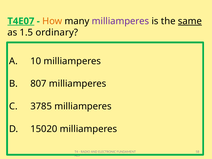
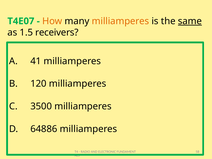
T4E07 underline: present -> none (21, 21)
milliamperes colour: purple -> orange (120, 21)
ordinary: ordinary -> receivers (57, 32)
10: 10 -> 41 (36, 61)
807: 807 -> 120 (38, 84)
3785: 3785 -> 3500 (41, 106)
15020: 15020 -> 64886 (44, 129)
